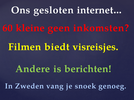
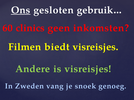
Ons underline: none -> present (21, 10)
internet…: internet… -> gebruik… (99, 10)
kleine: kleine -> clinics (30, 28)
is berichten: berichten -> visreisjes (88, 69)
